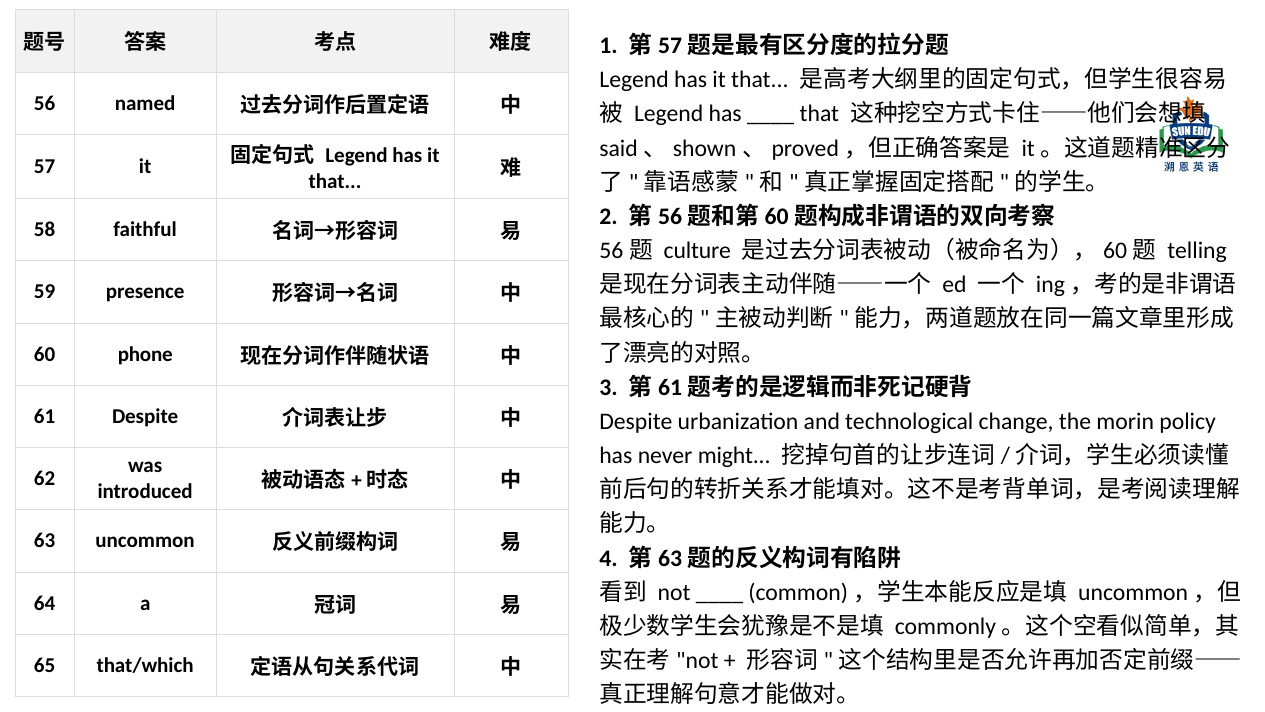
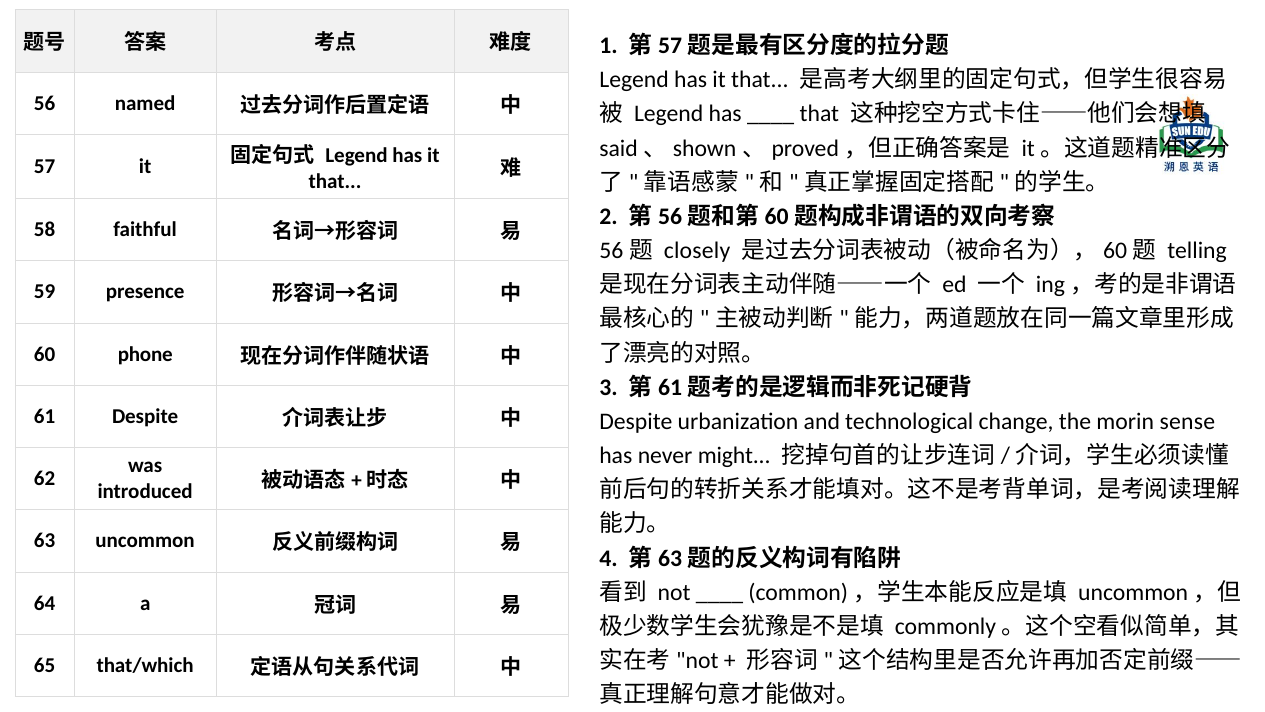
culture: culture -> closely (697, 251)
policy: policy -> sense (1187, 421)
